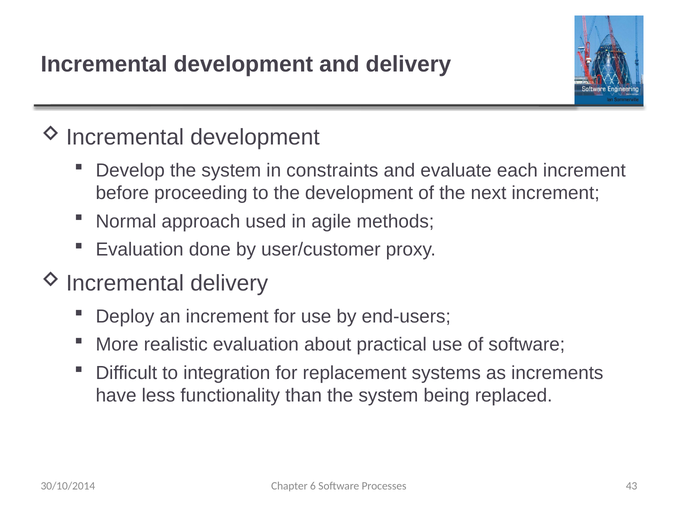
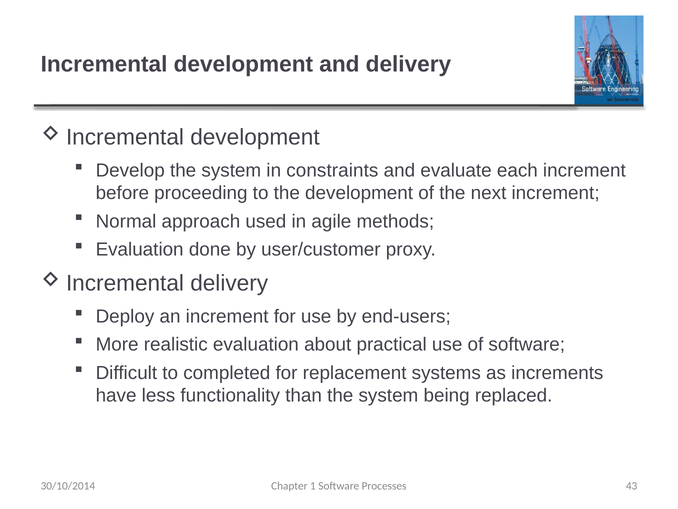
integration: integration -> completed (227, 373)
6: 6 -> 1 (313, 486)
